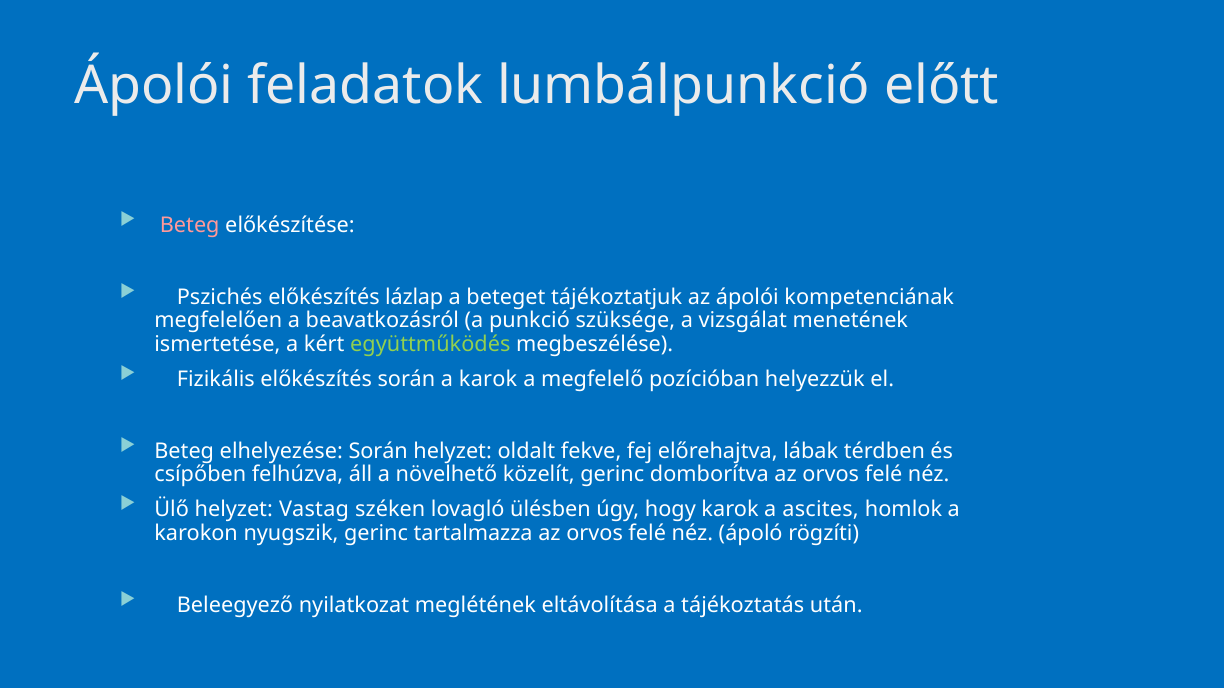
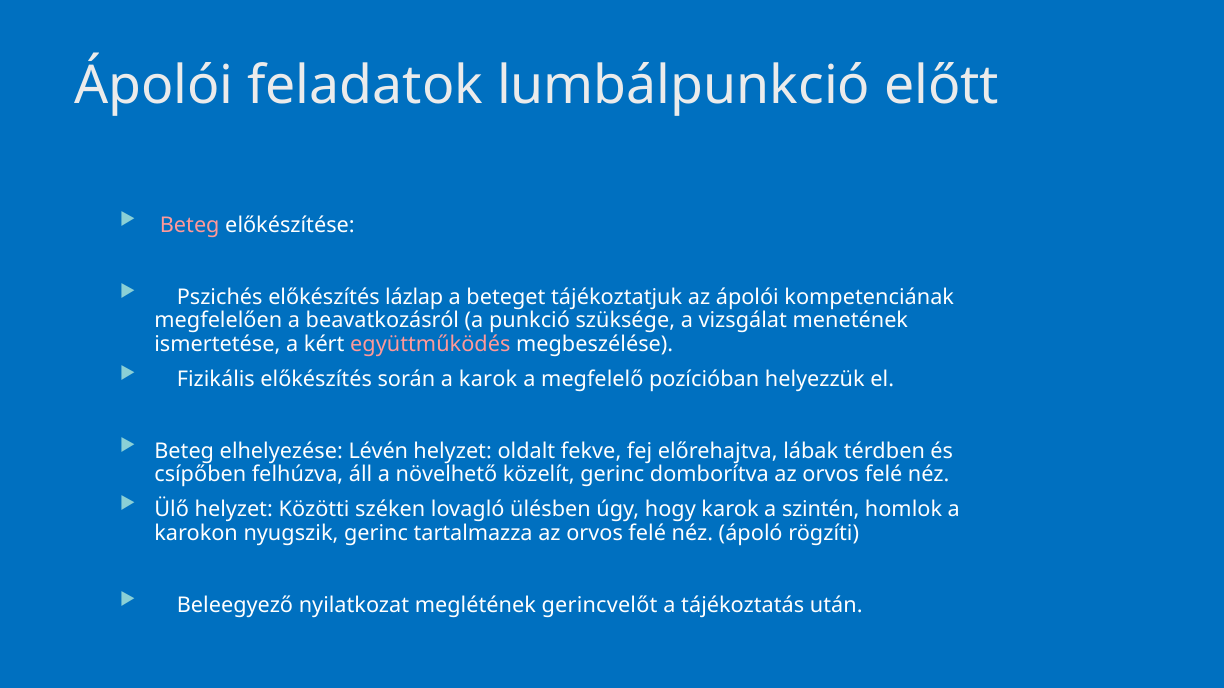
együttműködés colour: light green -> pink (430, 344)
elhelyezése Során: Során -> Lévén (378, 452)
Vastag: Vastag -> Közötti (314, 510)
ascites: ascites -> szintén (821, 510)
eltávolítása: eltávolítása -> gerincvelőt (600, 606)
